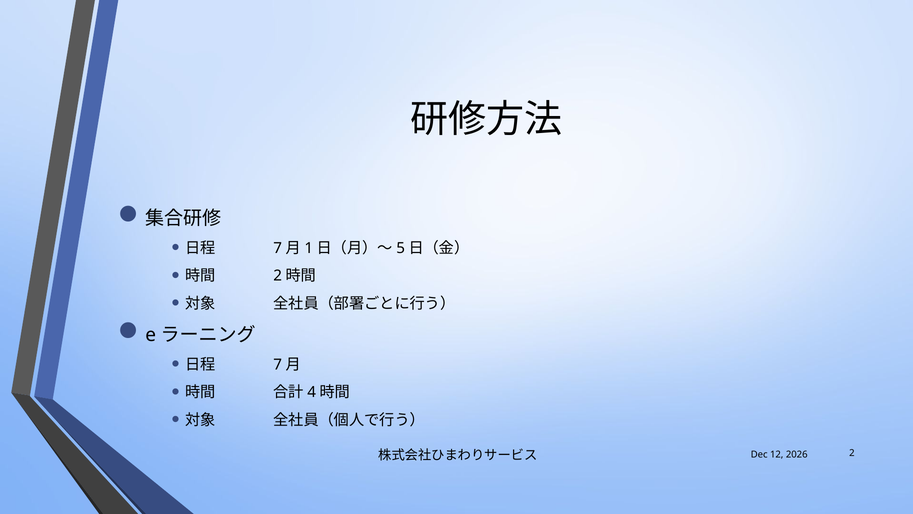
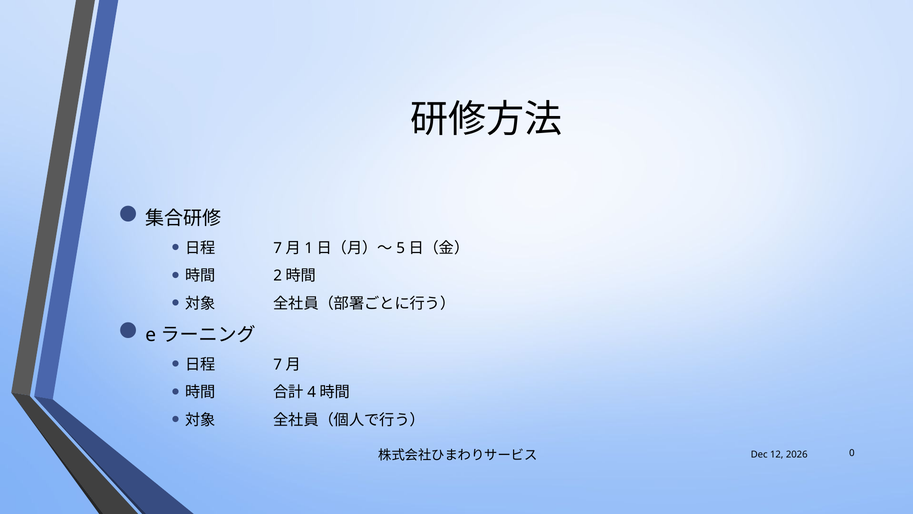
2: 2 -> 0 (852, 453)
